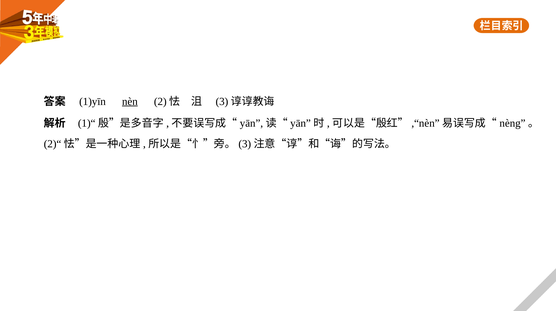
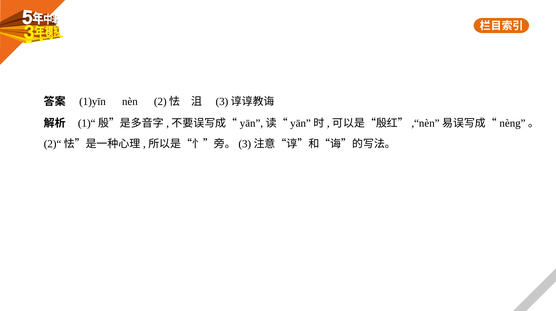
nèn underline: present -> none (130, 101)
